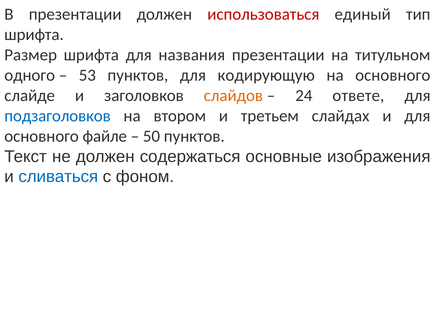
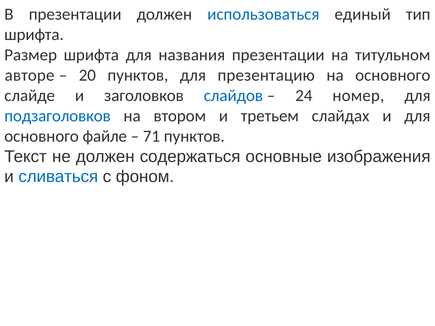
использоваться colour: red -> blue (263, 14)
одного: одного -> авторе (30, 75)
53: 53 -> 20 (87, 75)
кодирующую: кодирующую -> презентацию (266, 75)
слайдов colour: orange -> blue (233, 96)
ответе: ответе -> номер (358, 96)
50: 50 -> 71 (151, 136)
